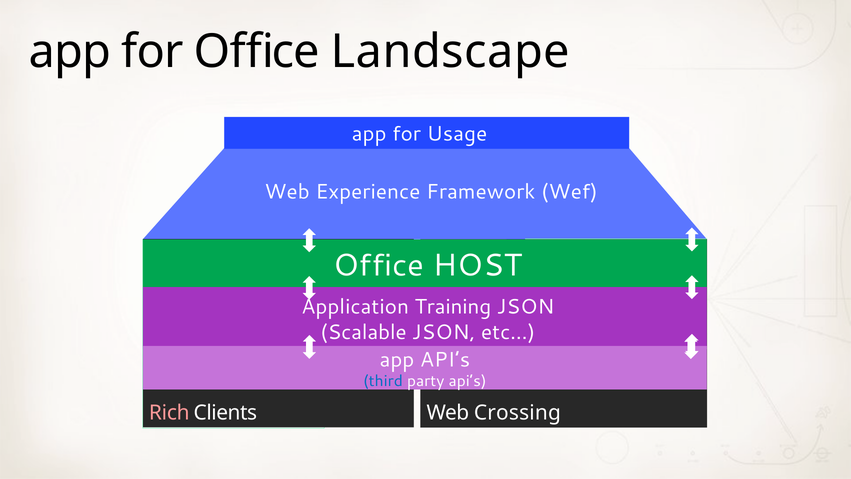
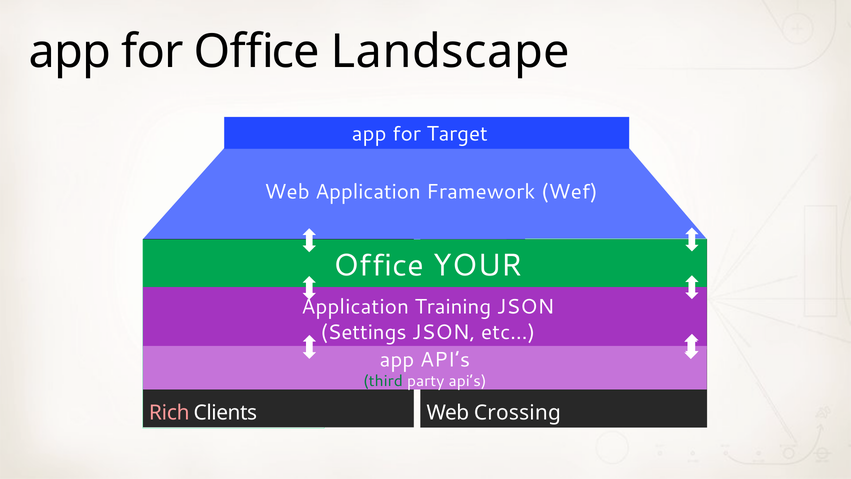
Usage: Usage -> Target (457, 134)
Web Experience: Experience -> Application (368, 192)
HOST: HOST -> YOUR (478, 265)
Scalable: Scalable -> Settings (363, 332)
third colour: blue -> green (383, 381)
